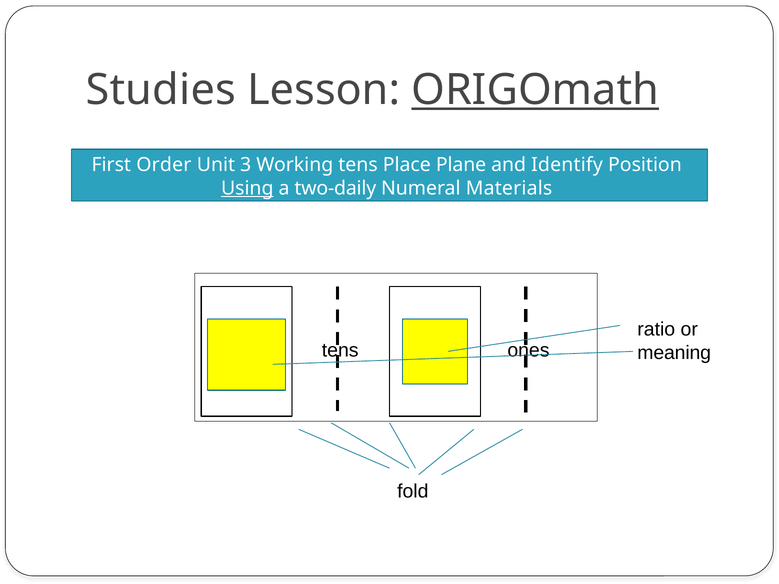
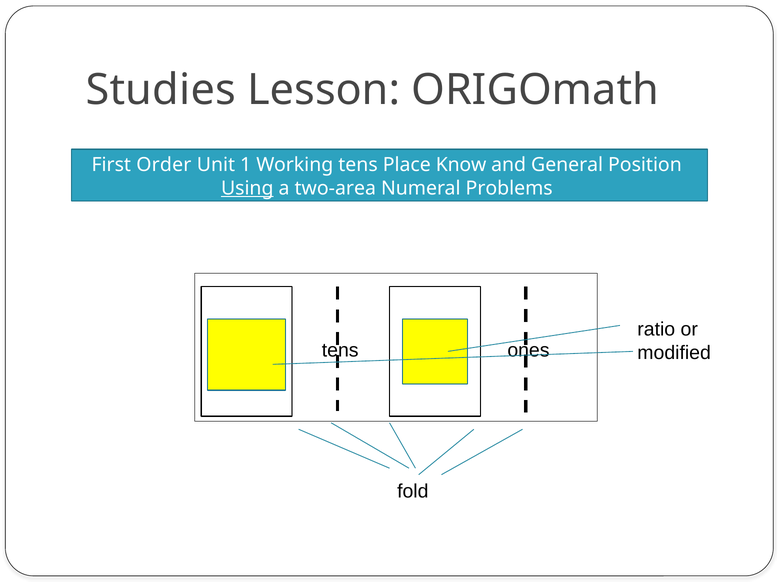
ORIGOmath underline: present -> none (535, 90)
3: 3 -> 1 (246, 165)
Plane: Plane -> Know (461, 165)
Identify: Identify -> General (567, 165)
two-daily: two-daily -> two-area (335, 188)
Materials: Materials -> Problems (509, 188)
meaning: meaning -> modified (674, 353)
